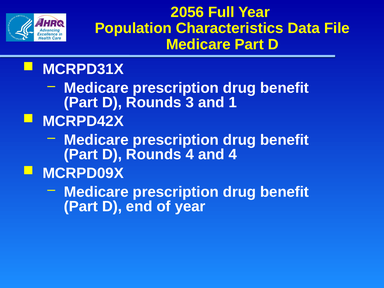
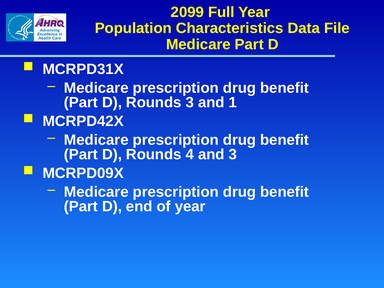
2056: 2056 -> 2099 (187, 12)
and 4: 4 -> 3 (233, 154)
